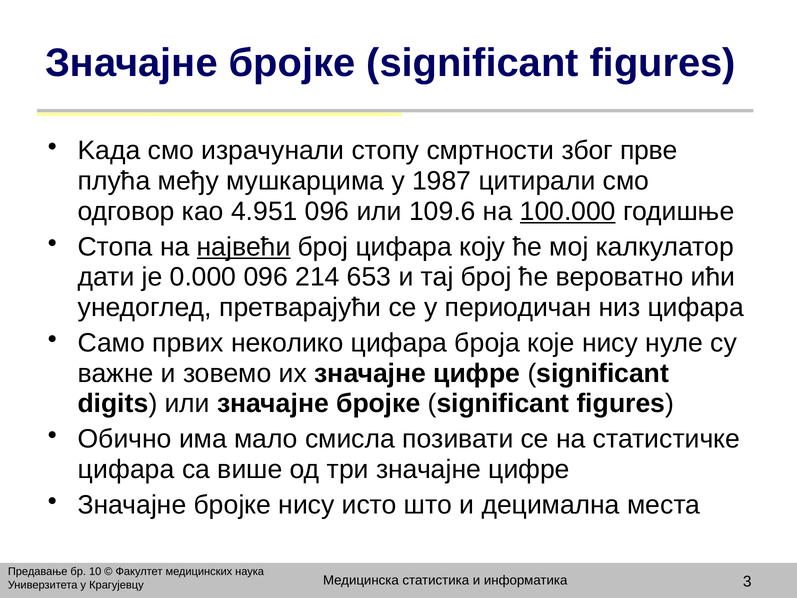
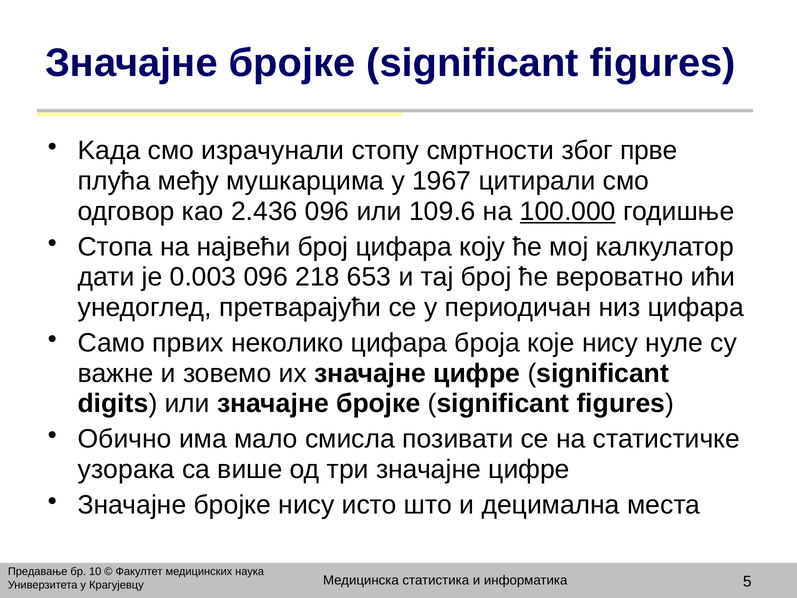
1987: 1987 -> 1967 (442, 181)
4.951: 4.951 -> 2.436 (264, 211)
највећи underline: present -> none (244, 247)
0.000: 0.000 -> 0.003 (203, 277)
214: 214 -> 218 (317, 277)
цифара: цифара -> узорака (126, 469)
3: 3 -> 5 (747, 581)
